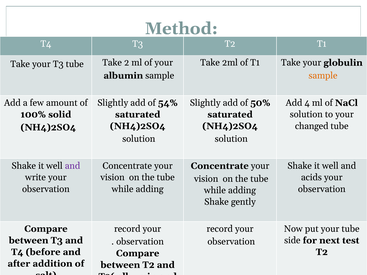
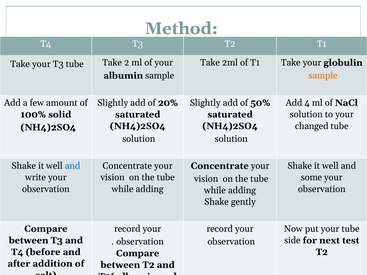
54%: 54% -> 20% (168, 103)
and colour: purple -> blue (73, 166)
acids: acids -> some (311, 178)
